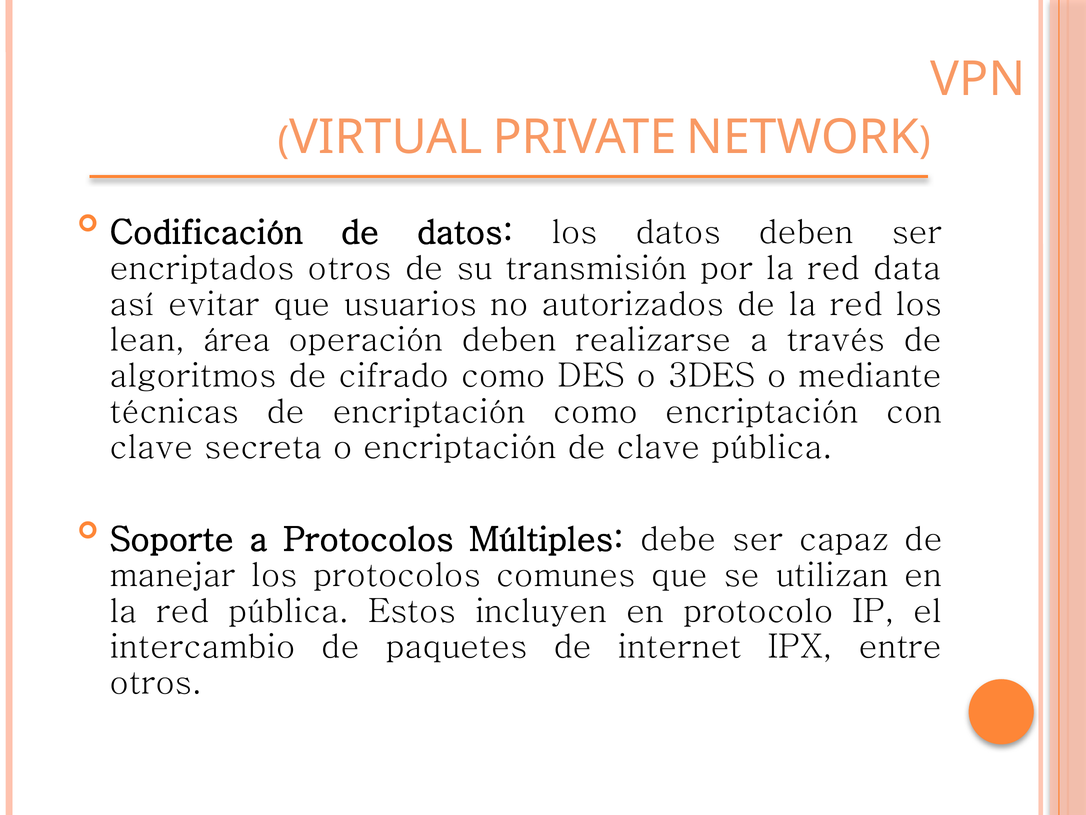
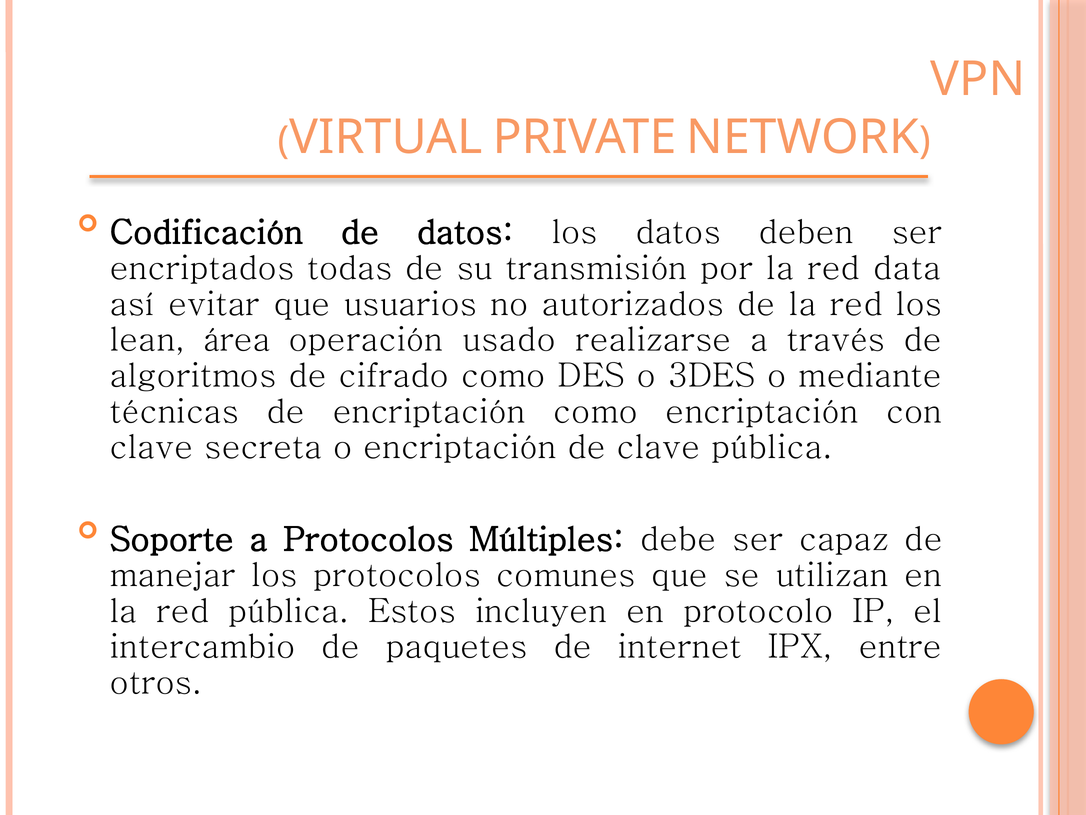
encriptados otros: otros -> todas (350, 268)
operación deben: deben -> usado (509, 340)
